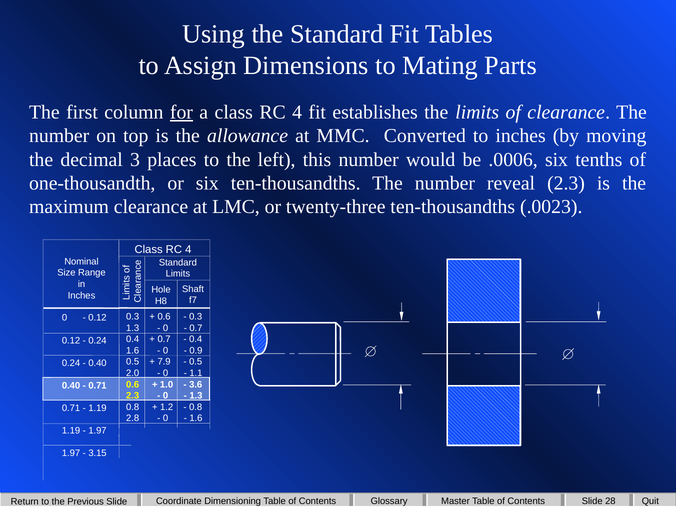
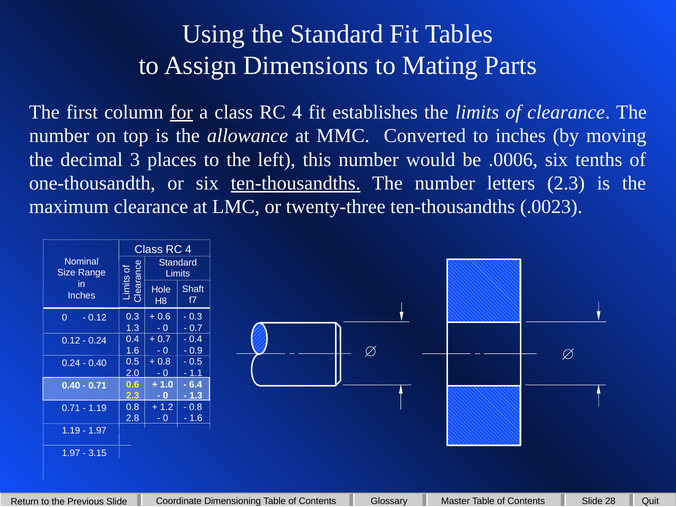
ten-thousandths underline: none -> present (296, 183)
reveal: reveal -> letters (511, 183)
7.9: 7.9 -> 0.8 (164, 362)
3.6: 3.6 -> 6.4 (196, 384)
